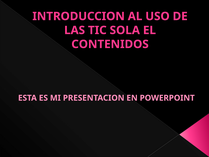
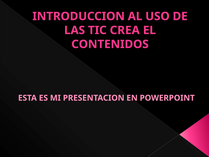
SOLA: SOLA -> CREA (125, 30)
